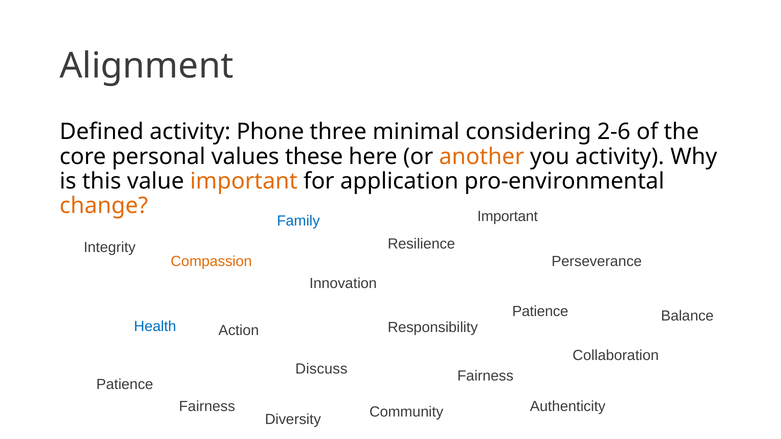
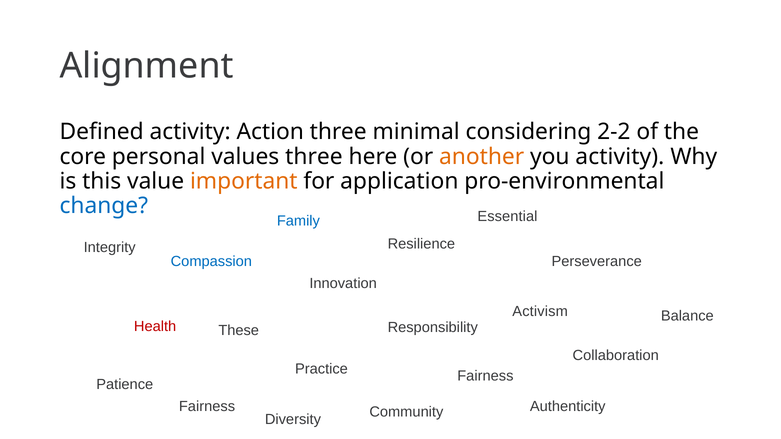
Phone: Phone -> Action (270, 132)
2-6: 2-6 -> 2-2 (614, 132)
values these: these -> three (314, 157)
change colour: orange -> blue (104, 206)
Important: Important -> Essential (507, 216)
Compassion colour: orange -> blue (211, 262)
Patience: Patience -> Activism (540, 311)
Health colour: blue -> red (155, 327)
Action: Action -> These (239, 331)
Discuss: Discuss -> Practice (321, 369)
